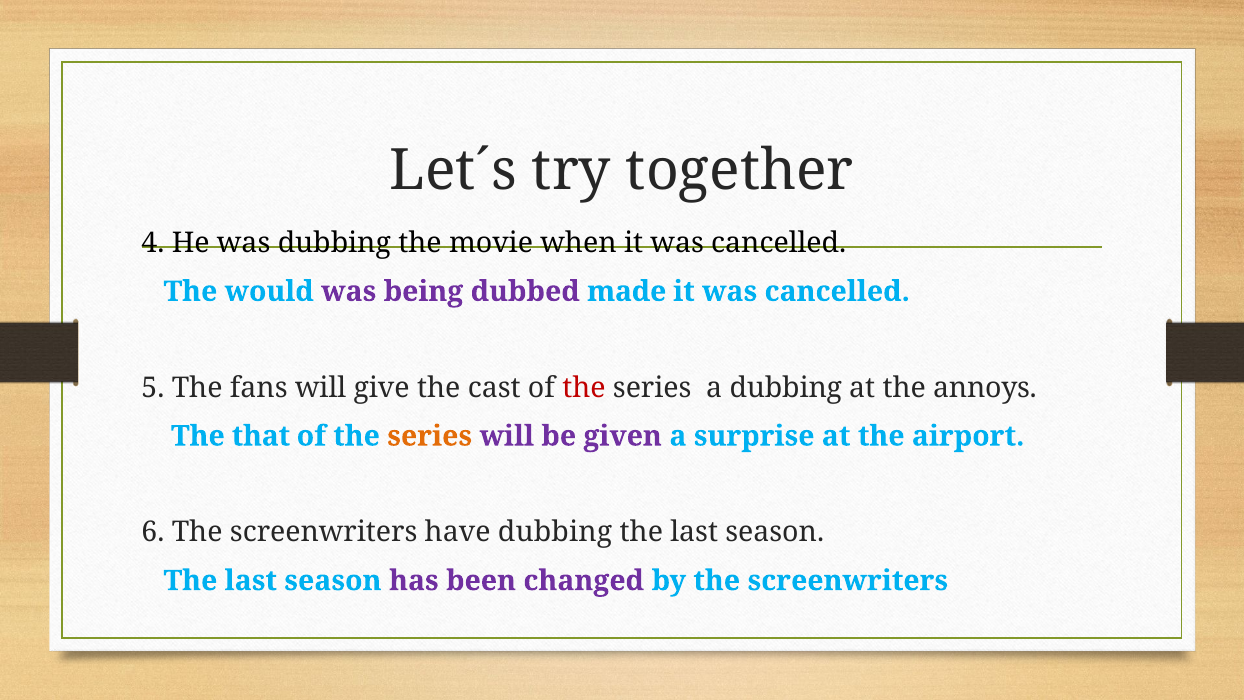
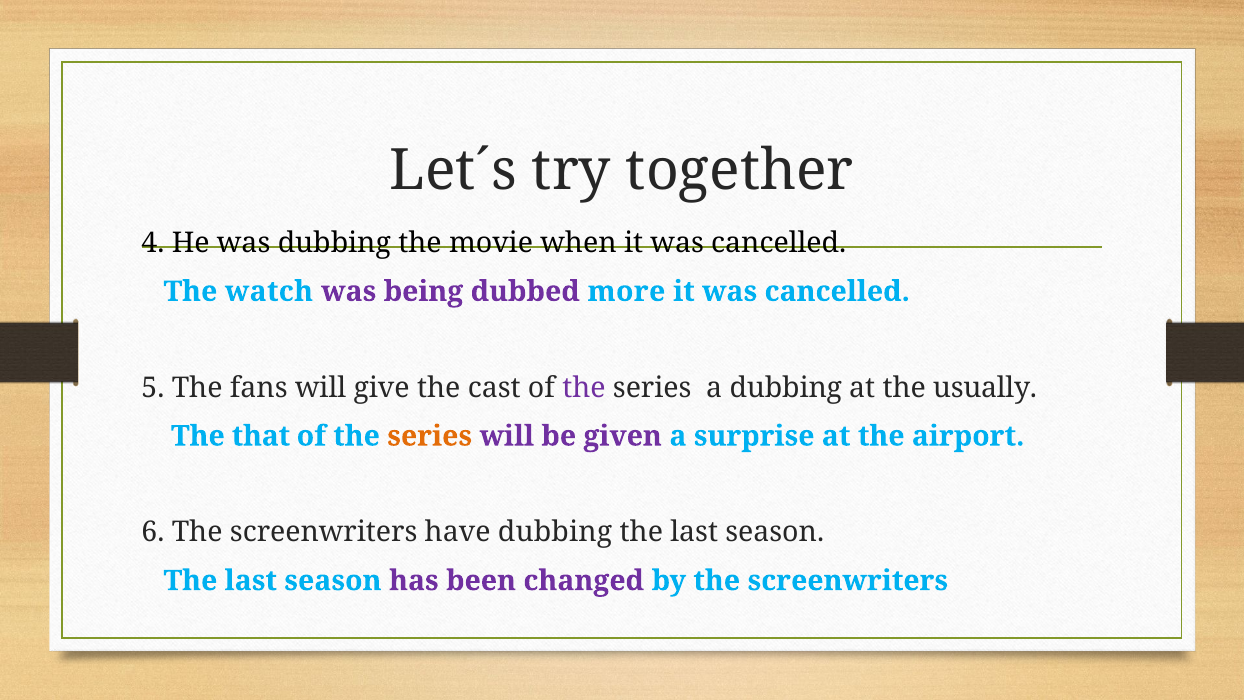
would: would -> watch (269, 291)
made: made -> more (626, 291)
the colour: red -> purple (584, 388)
annoys: annoys -> usually (985, 388)
